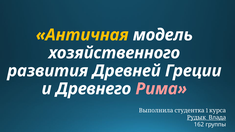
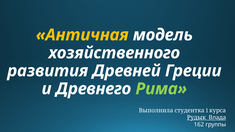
Рима colour: pink -> light green (161, 89)
